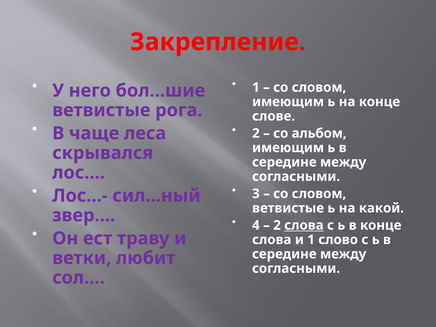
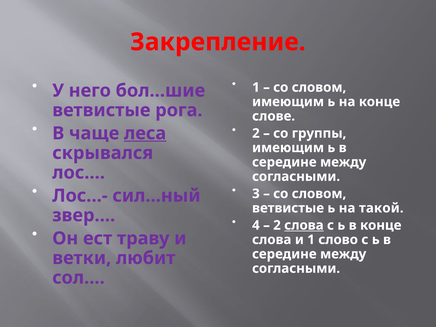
леса underline: none -> present (145, 133)
альбом: альбом -> группы (319, 133)
какой: какой -> такой (381, 208)
